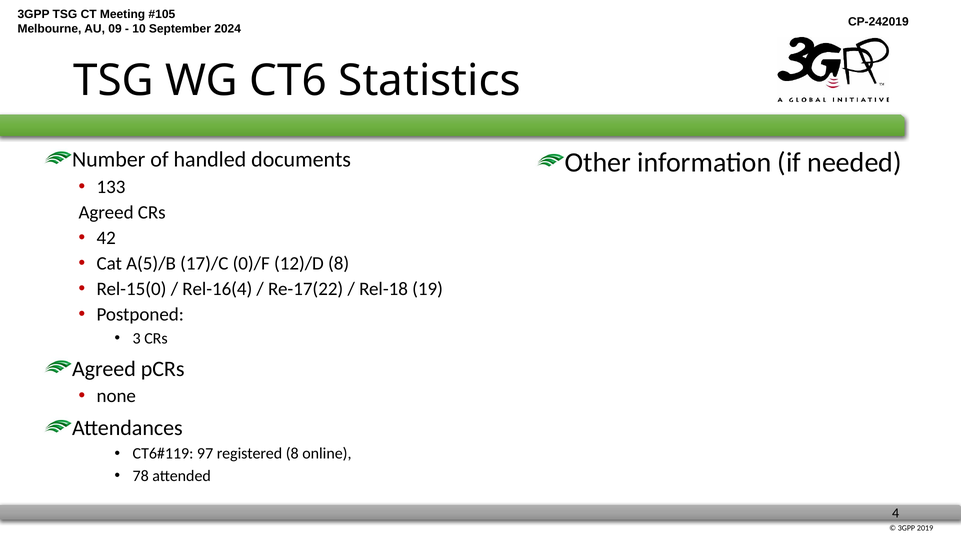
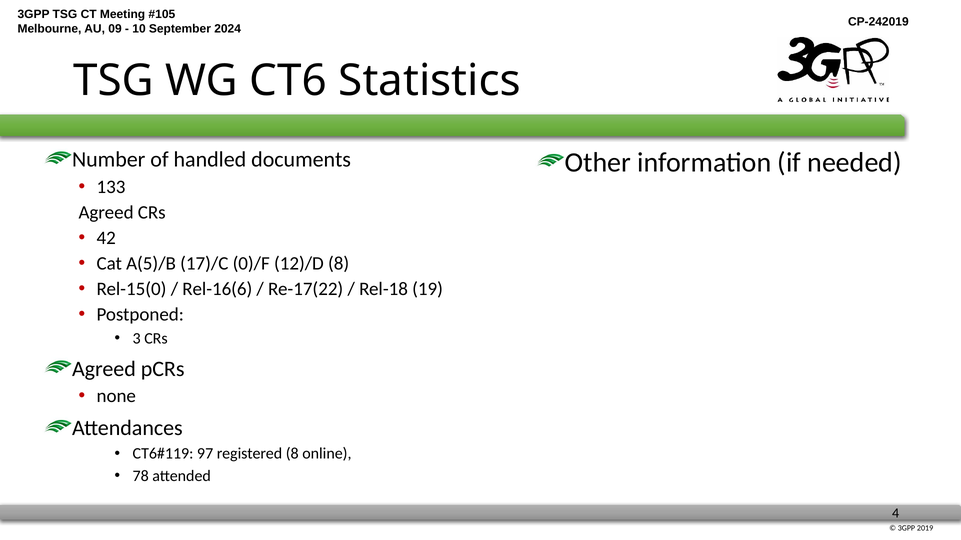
Rel-16(4: Rel-16(4 -> Rel-16(6 (217, 289)
